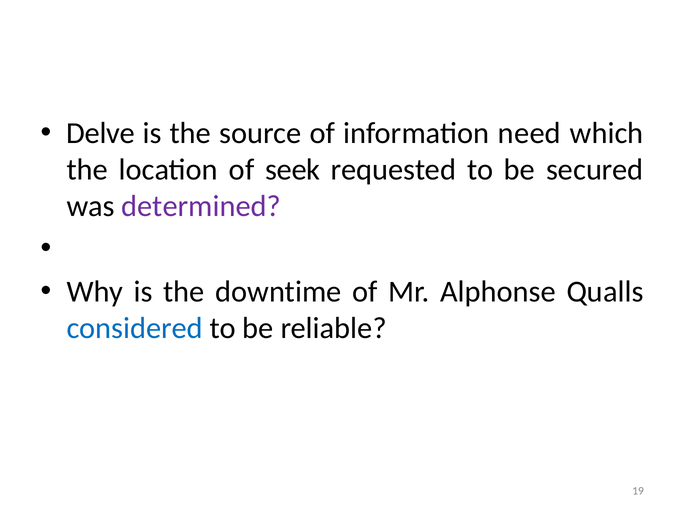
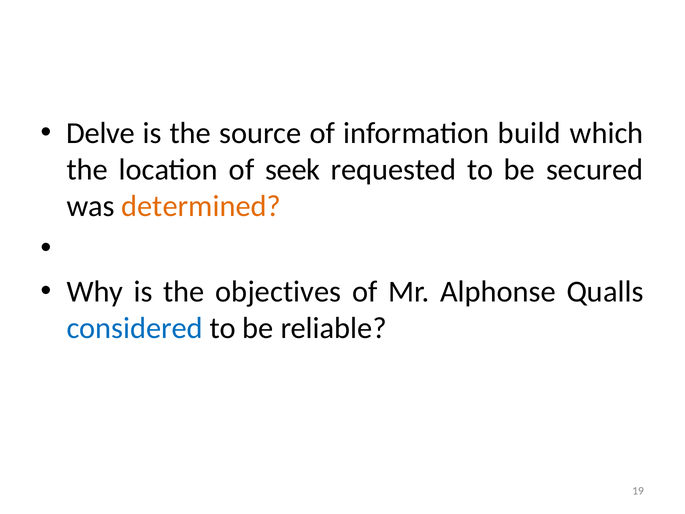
need: need -> build (529, 133)
determined colour: purple -> orange (201, 206)
downtime: downtime -> objectives (278, 292)
